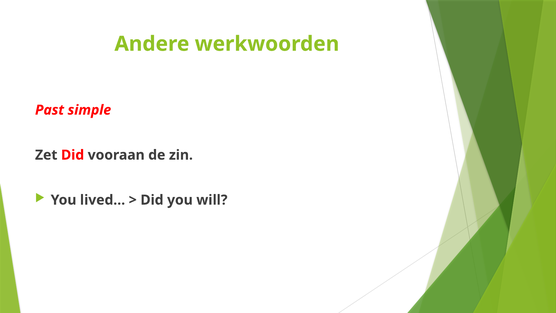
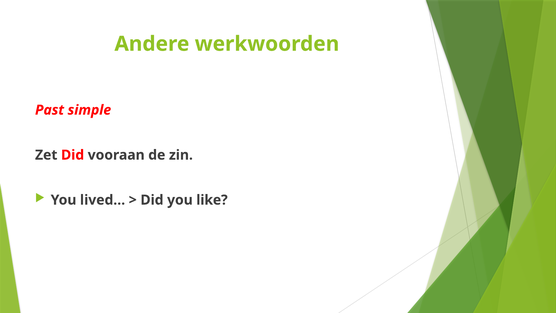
will: will -> like (212, 200)
